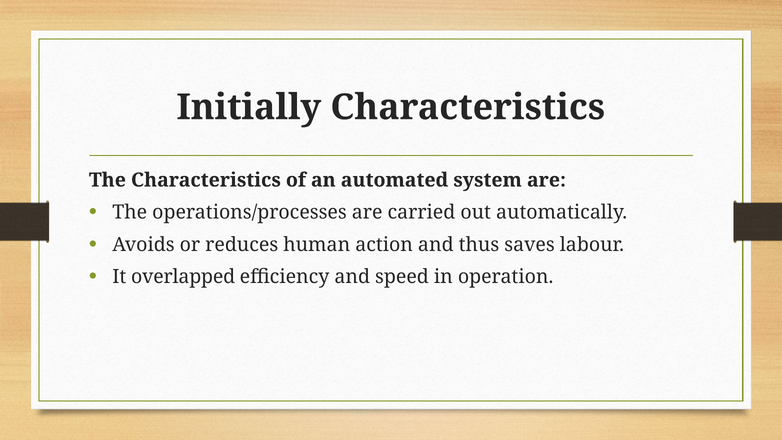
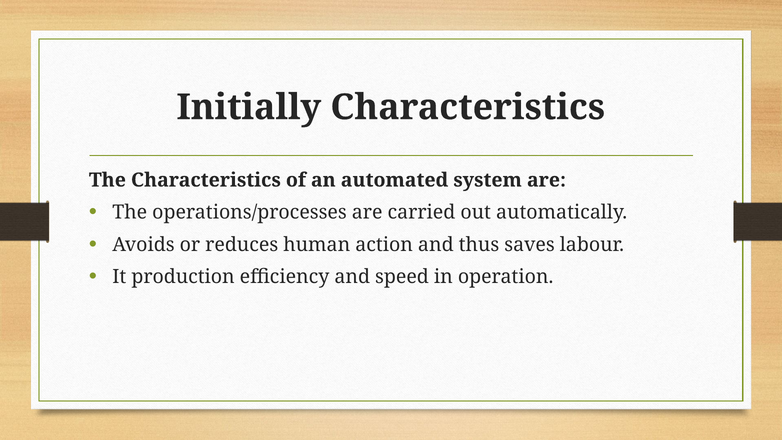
overlapped: overlapped -> production (183, 277)
